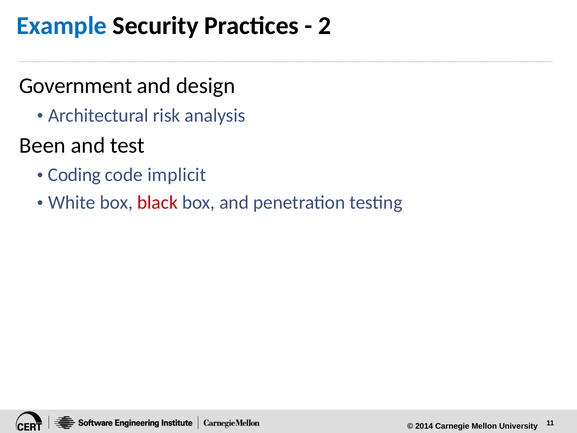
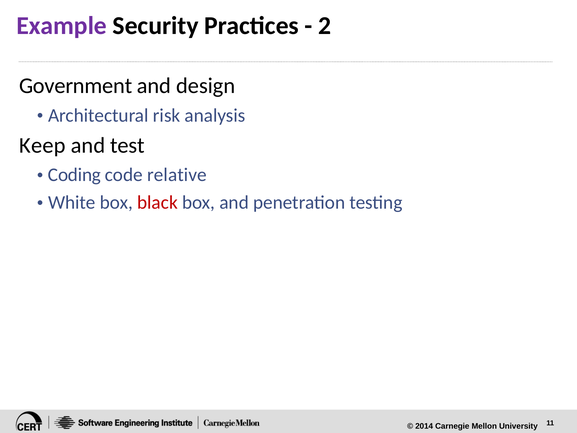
Example colour: blue -> purple (62, 26)
Been: Been -> Keep (42, 145)
implicit: implicit -> relative (177, 175)
